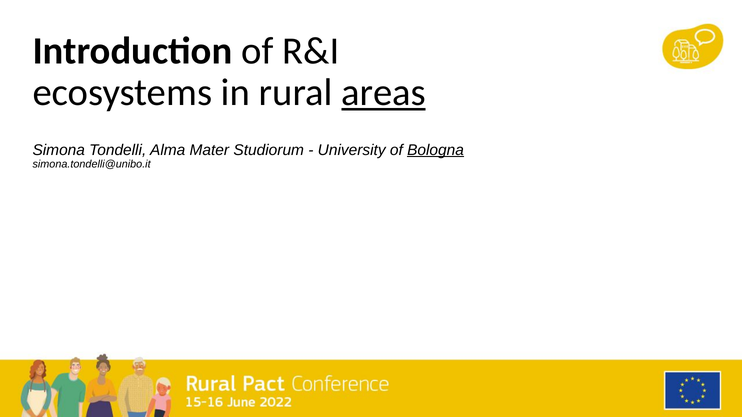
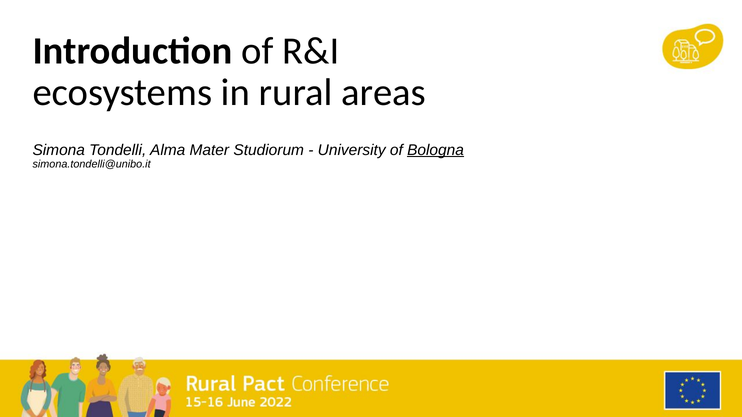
areas underline: present -> none (384, 93)
